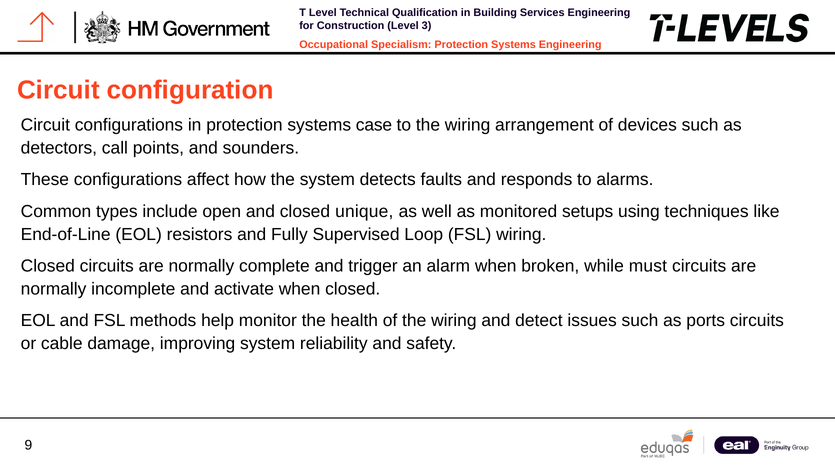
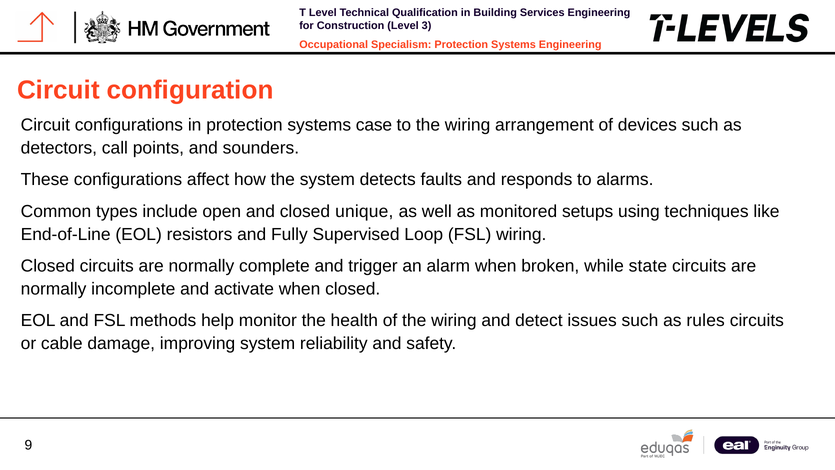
must: must -> state (648, 266)
ports: ports -> rules (706, 320)
